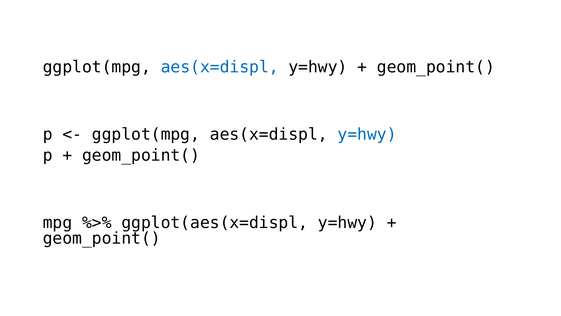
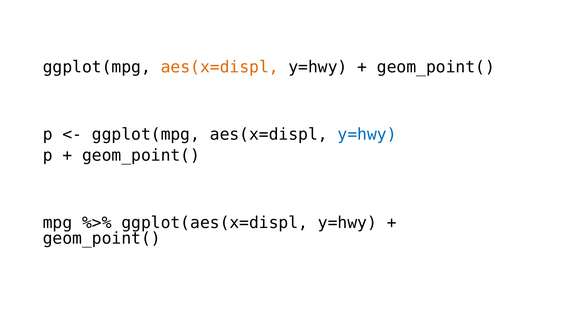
aes(x=displ colour: blue -> orange (220, 67)
